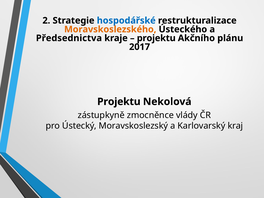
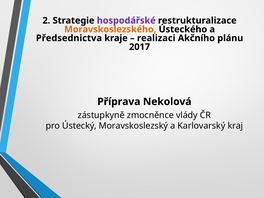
hospodářské colour: blue -> purple (126, 21)
projektu: projektu -> realizaci (156, 38)
Projektu: Projektu -> Příprava (119, 102)
